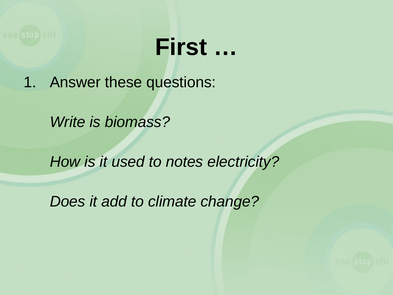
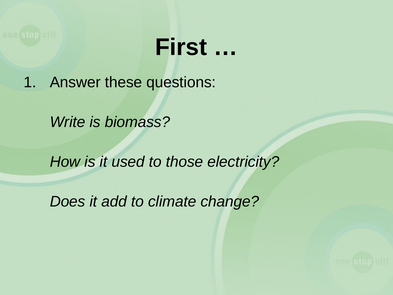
notes: notes -> those (184, 162)
